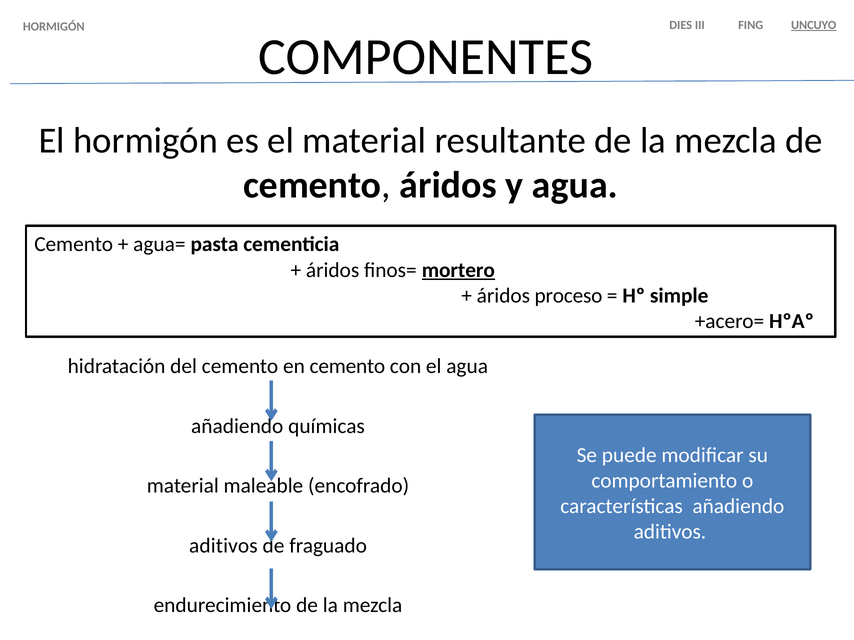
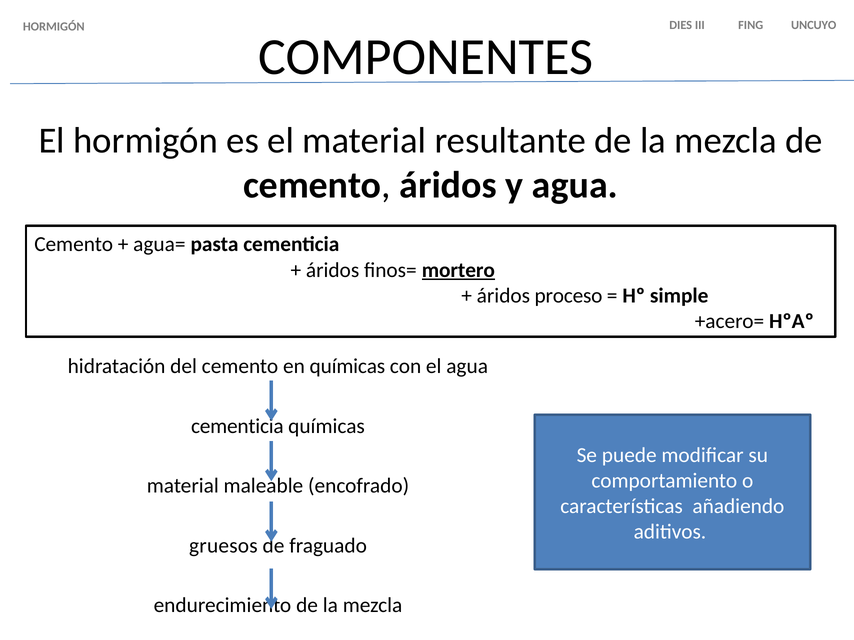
UNCUYO underline: present -> none (814, 25)
en cemento: cemento -> químicas (347, 367)
añadiendo: añadiendo -> cementicia (237, 426)
aditivos: aditivos -> gruesos (223, 546)
